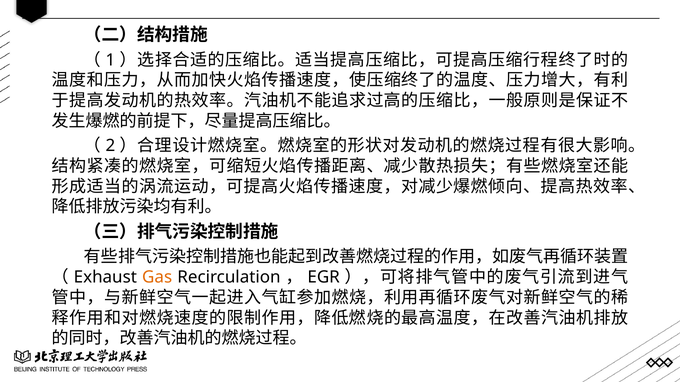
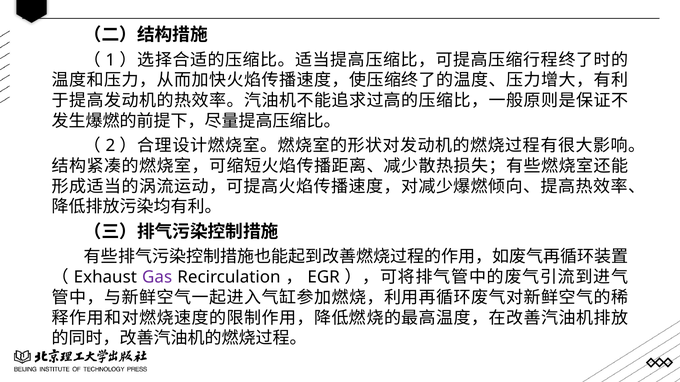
Gas colour: orange -> purple (157, 278)
